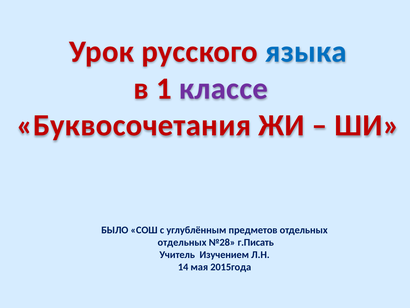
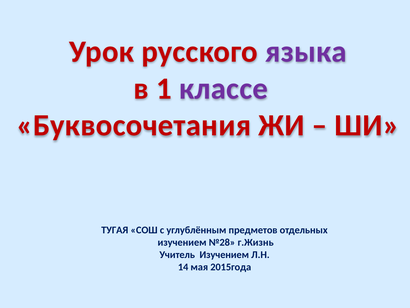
языка colour: blue -> purple (306, 51)
БЫЛО: БЫЛО -> ТУГАЯ (115, 230)
отдельных: отдельных -> изучением (182, 242)
г.Писать: г.Писать -> г.Жизнь (256, 242)
